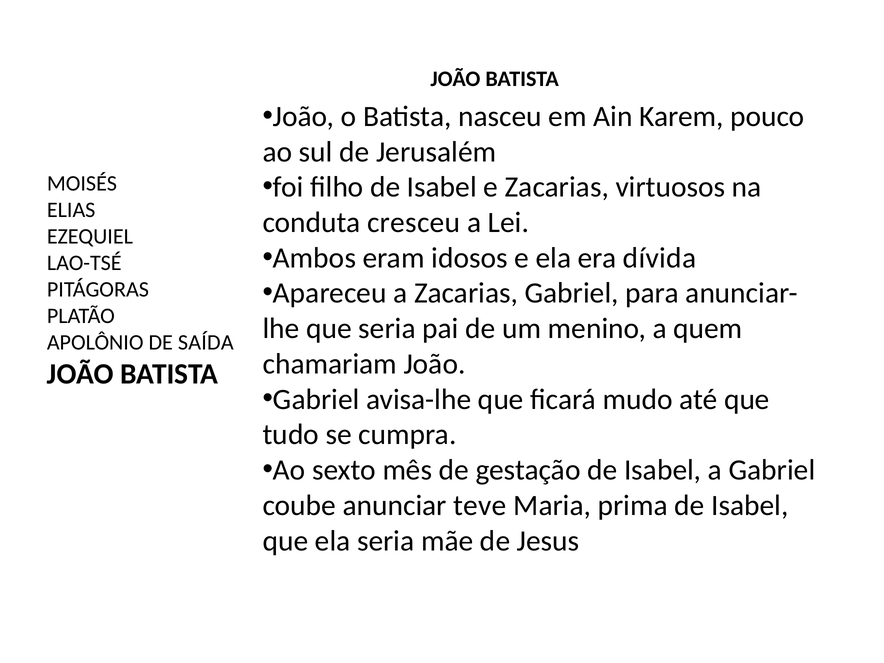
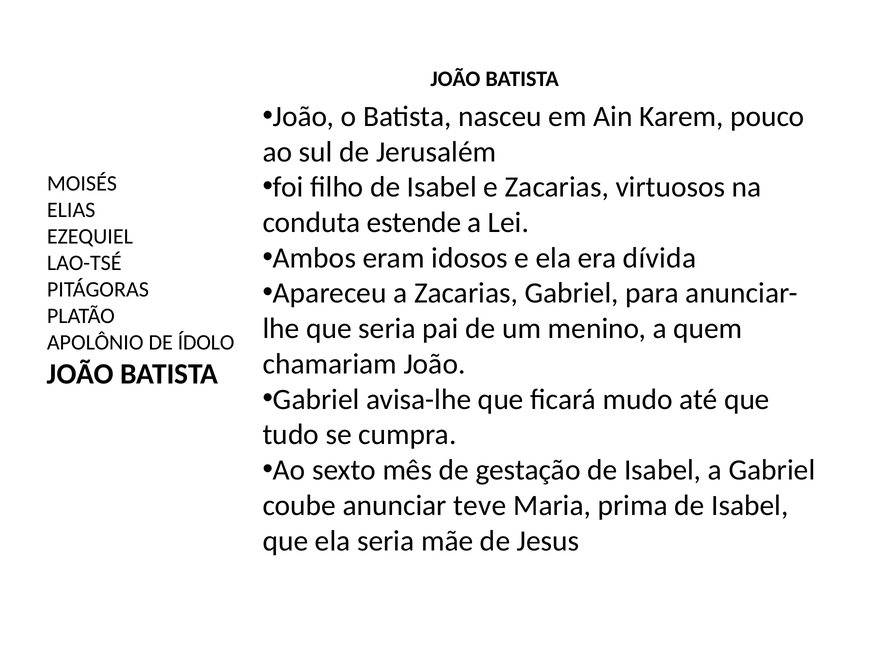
cresceu: cresceu -> estende (414, 223)
SAÍDA: SAÍDA -> ÍDOLO (206, 343)
